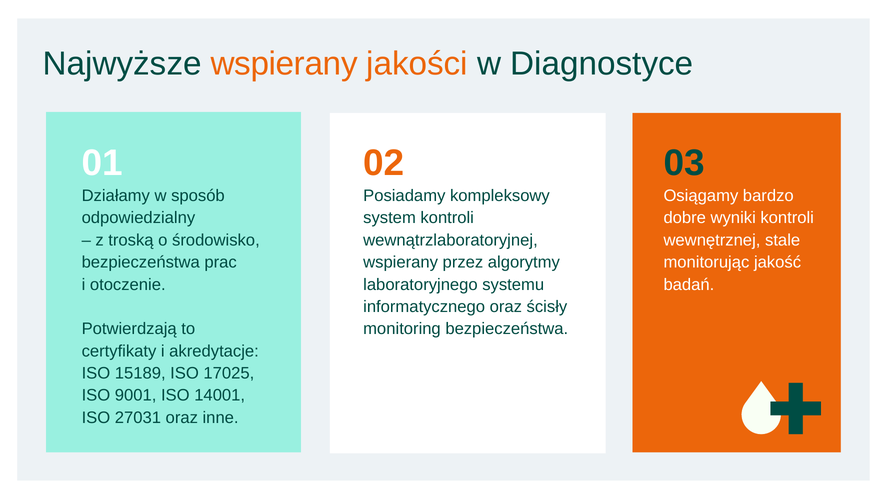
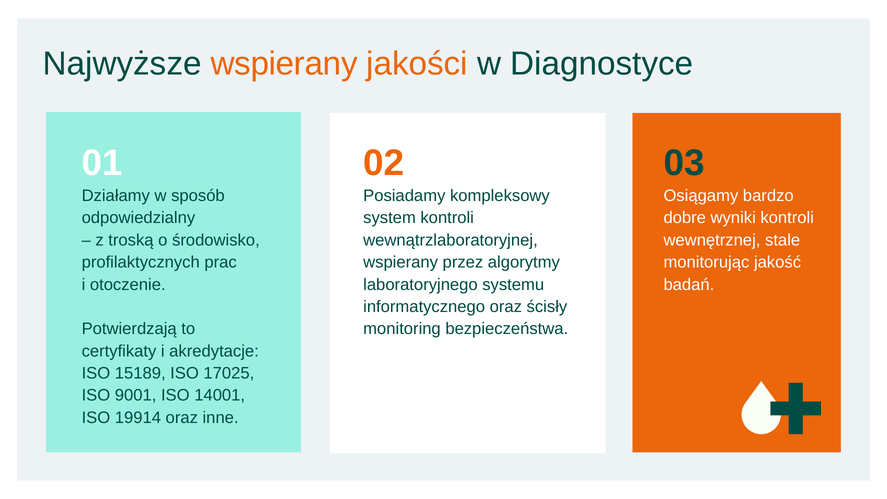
bezpieczeństwa: bezpieczeństwa -> profilaktycznych (141, 262)
27031: 27031 -> 19914 (138, 418)
